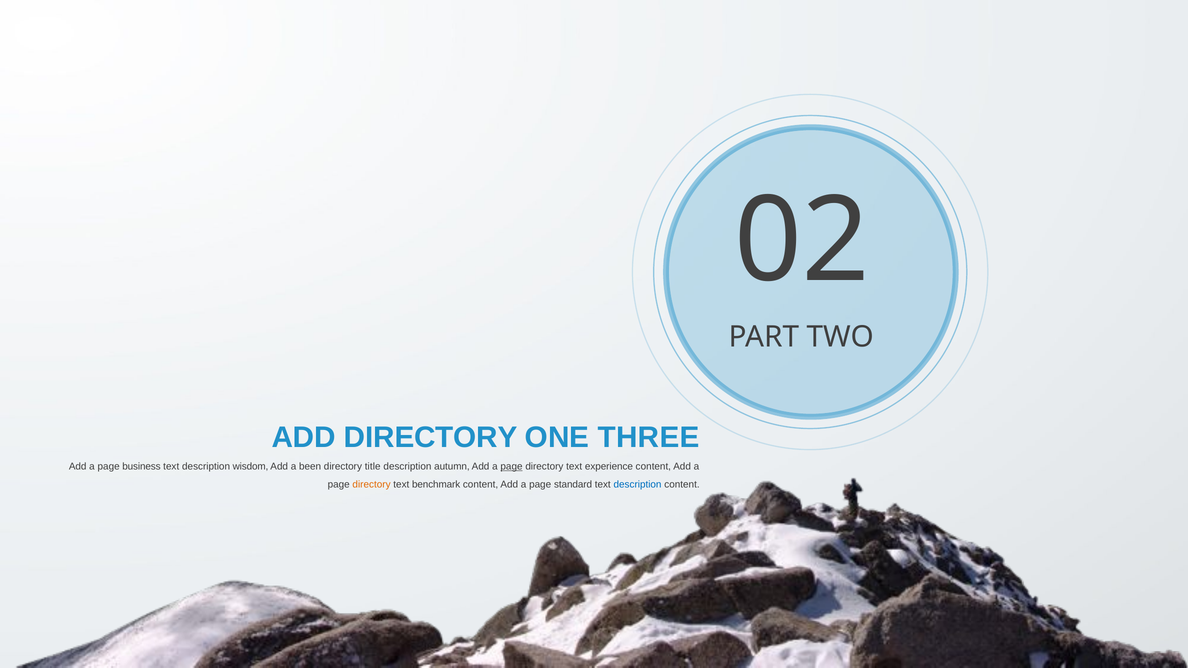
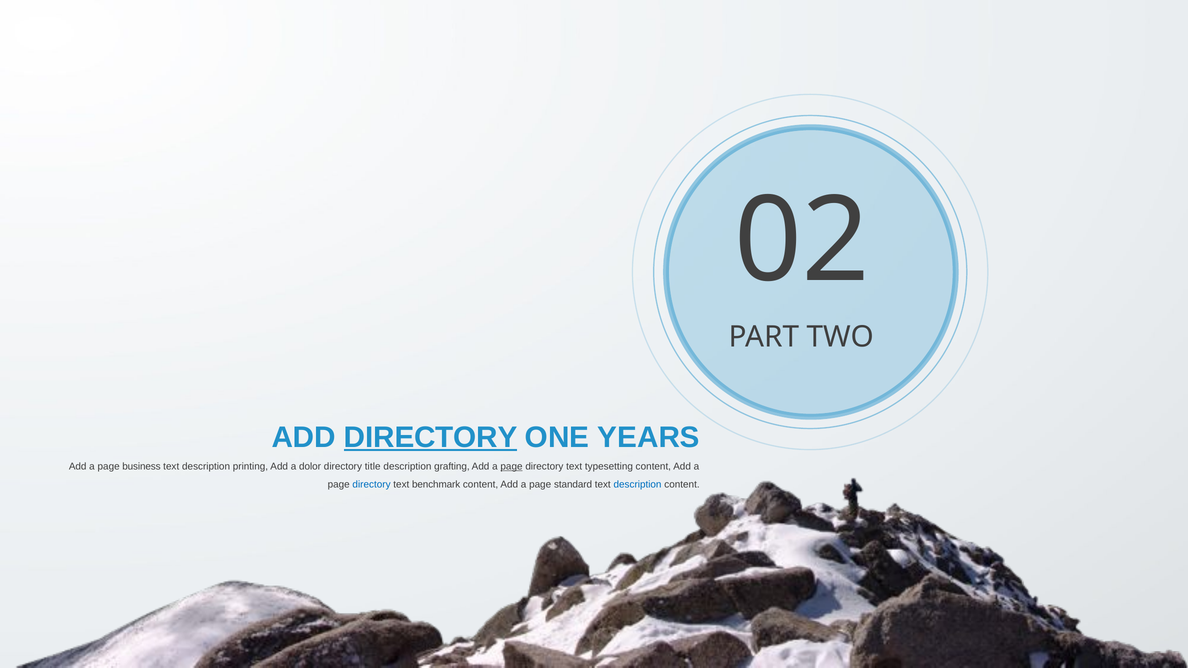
DIRECTORY underline: none -> present (431, 438)
THREE: THREE -> YEARS (649, 438)
wisdom: wisdom -> printing (250, 467)
been: been -> dolor (310, 467)
autumn: autumn -> grafting (452, 467)
experience: experience -> typesetting (609, 467)
directory colour: orange -> blue (372, 484)
